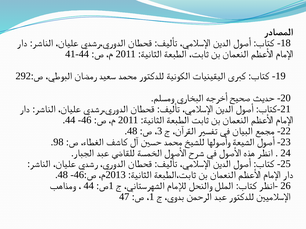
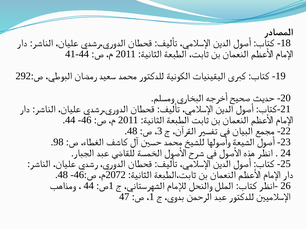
2013: 2013 -> 2072 (116, 175)
